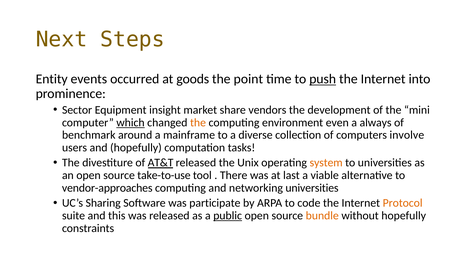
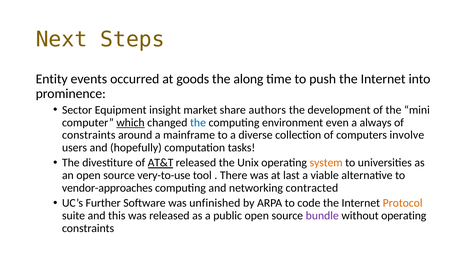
point: point -> along (248, 79)
push underline: present -> none (323, 79)
vendors: vendors -> authors (267, 110)
the colour: orange -> blue (198, 123)
benchmark: benchmark -> constraints (89, 135)
take-to-use: take-to-use -> very-to-use (164, 176)
networking universities: universities -> contracted (312, 188)
Sharing: Sharing -> Further (103, 203)
participate: participate -> unfinished (215, 203)
public underline: present -> none (228, 216)
bundle colour: orange -> purple (322, 216)
without hopefully: hopefully -> operating (404, 216)
